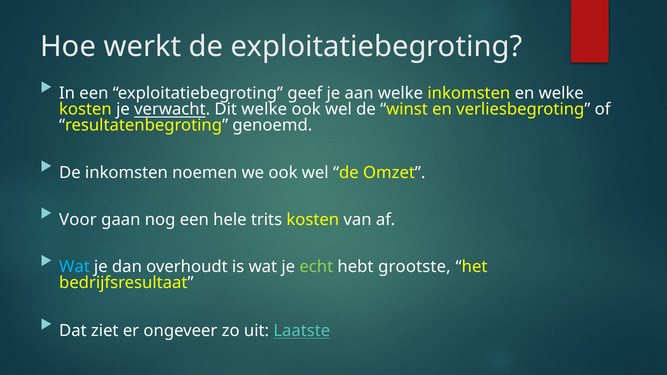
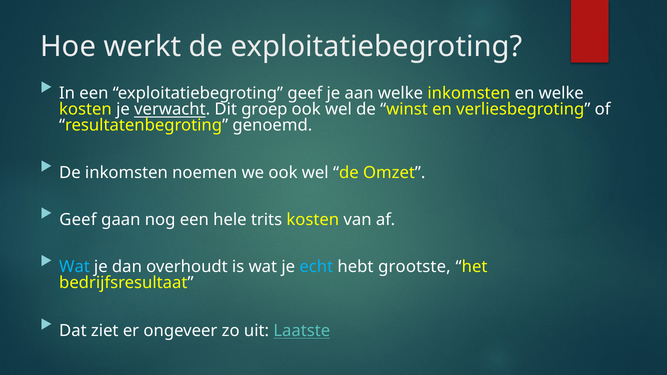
Dit welke: welke -> groep (264, 110)
Voor: Voor -> Geef (78, 220)
echt colour: light green -> light blue (316, 267)
